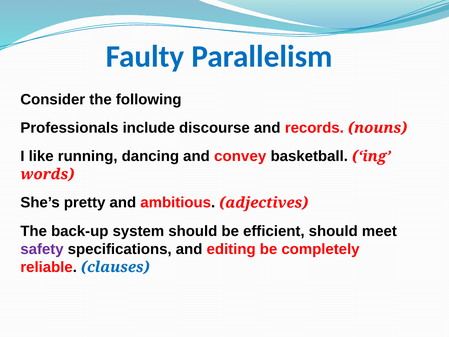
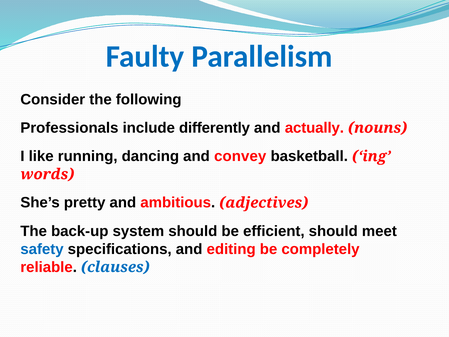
discourse: discourse -> differently (214, 128)
records: records -> actually (314, 128)
safety colour: purple -> blue (42, 249)
